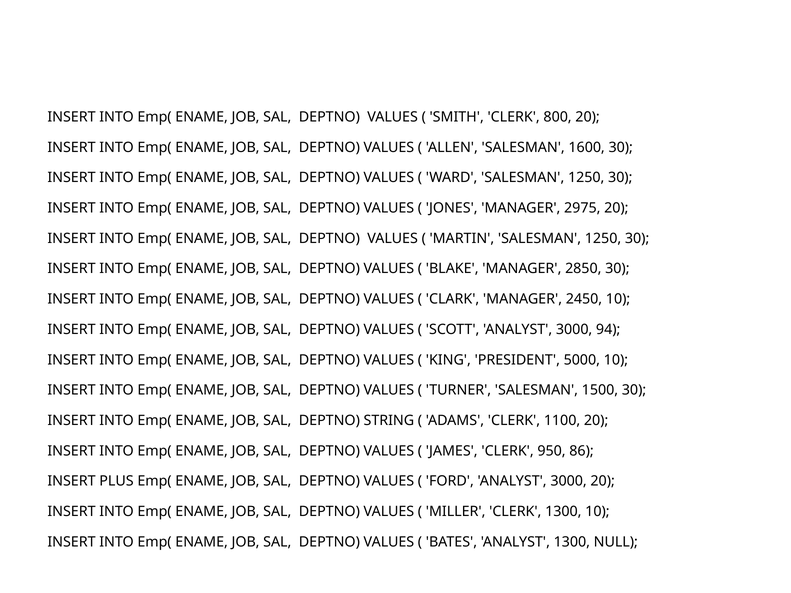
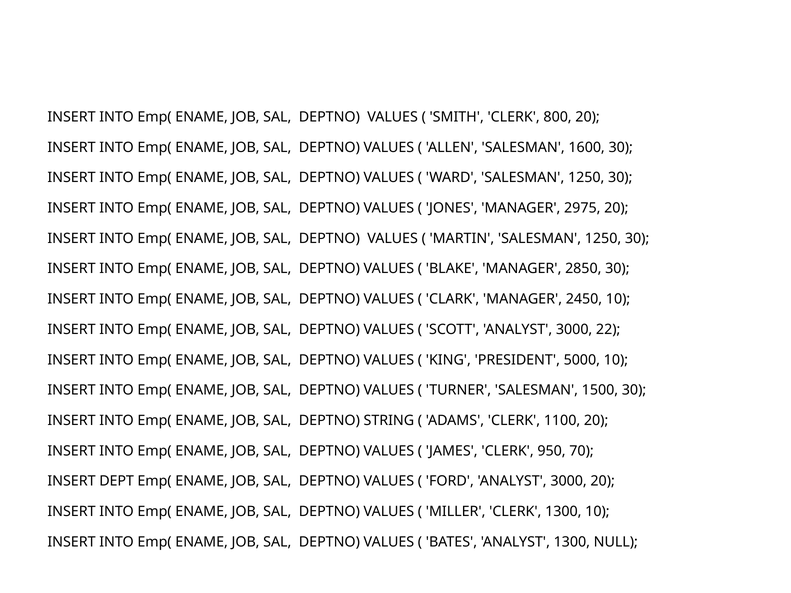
94: 94 -> 22 (608, 330)
86: 86 -> 70 (582, 451)
PLUS: PLUS -> DEPT (117, 481)
